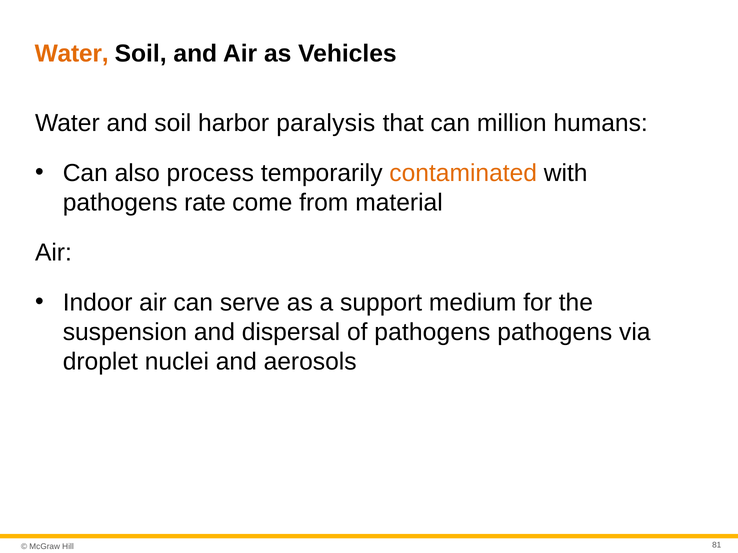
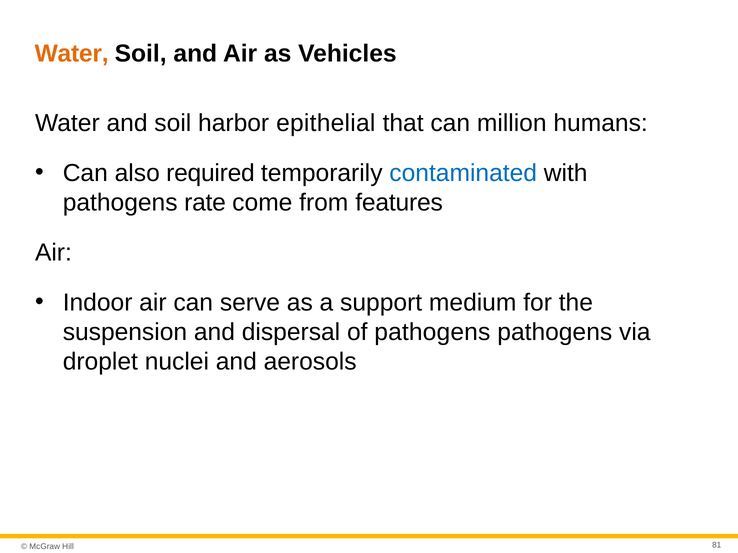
paralysis: paralysis -> epithelial (326, 123)
process: process -> required (210, 173)
contaminated colour: orange -> blue (463, 173)
material: material -> features (399, 203)
